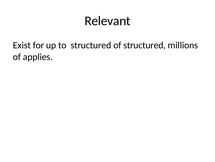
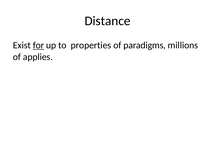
Relevant: Relevant -> Distance (107, 21)
for underline: none -> present (38, 45)
to structured: structured -> properties (91, 45)
of structured: structured -> paradigms (145, 45)
